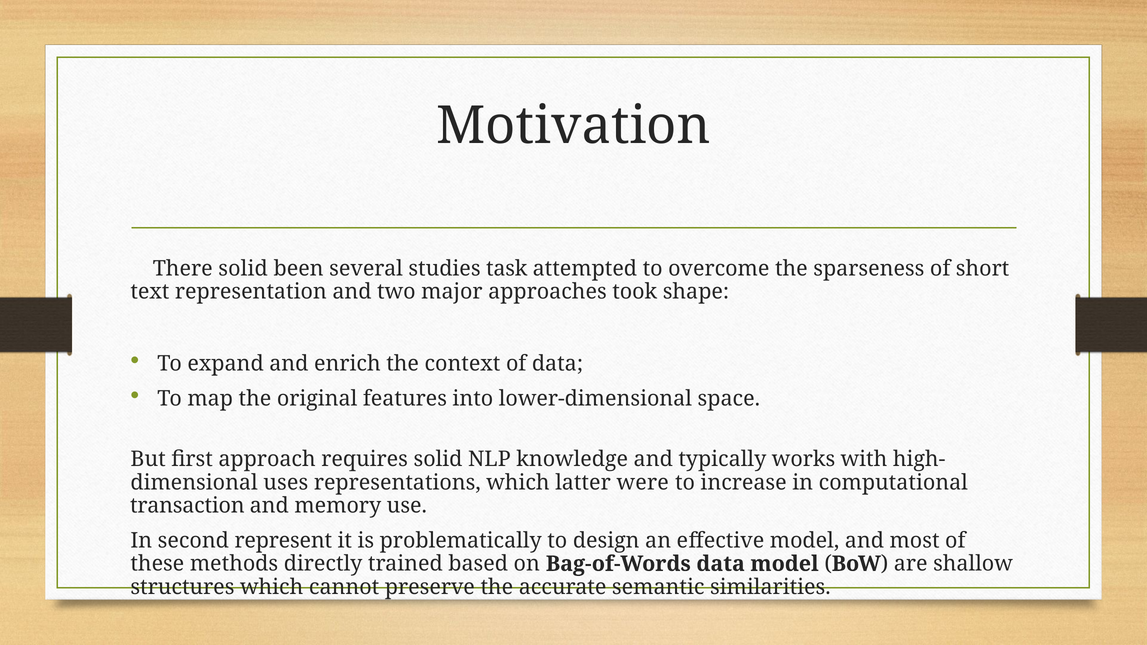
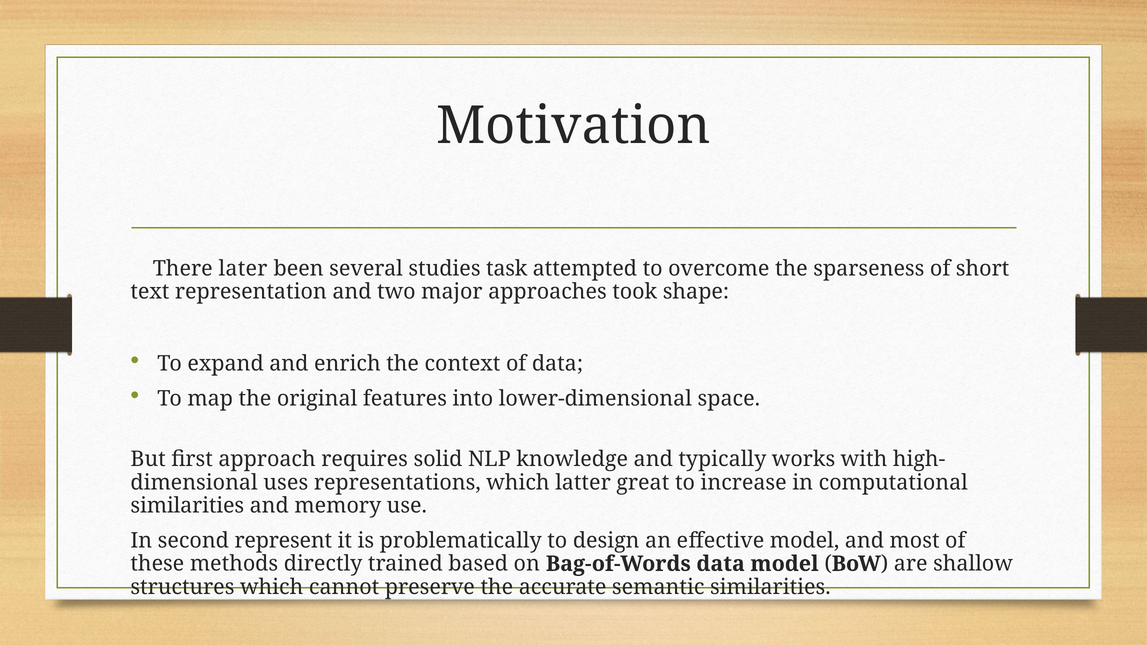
There solid: solid -> later (243, 269)
were: were -> great (643, 483)
transaction: transaction -> similarities (187, 506)
